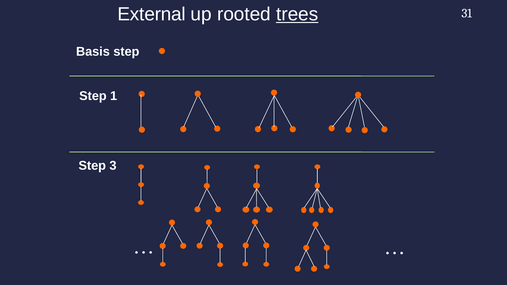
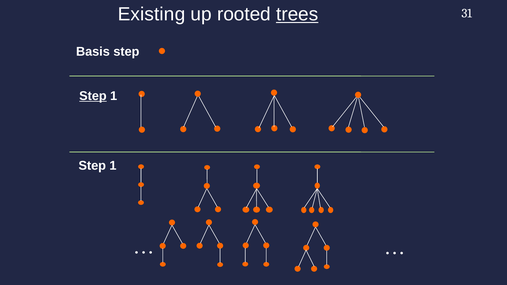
External: External -> Existing (152, 14)
Step underline: none -> present (93, 96)
3: 3 -> 1 (113, 166)
